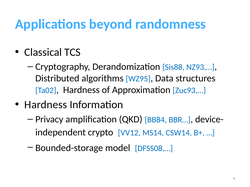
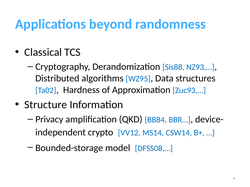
Hardness: Hardness -> Structure (46, 105)
